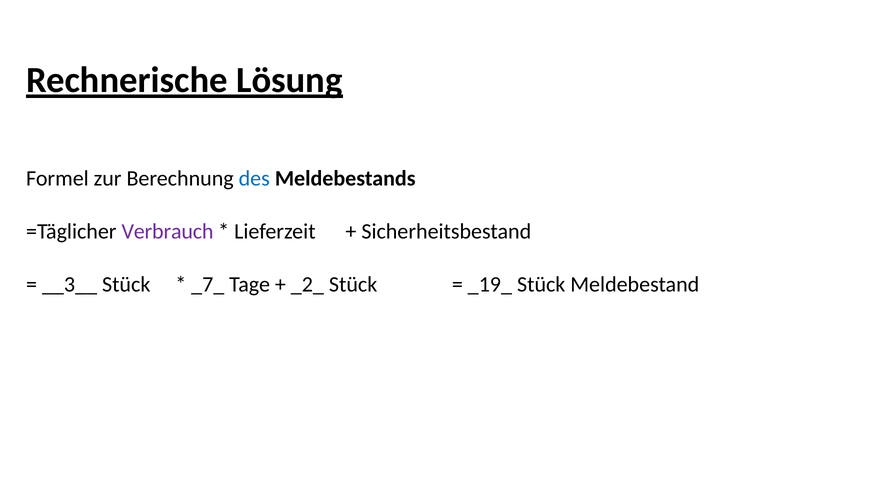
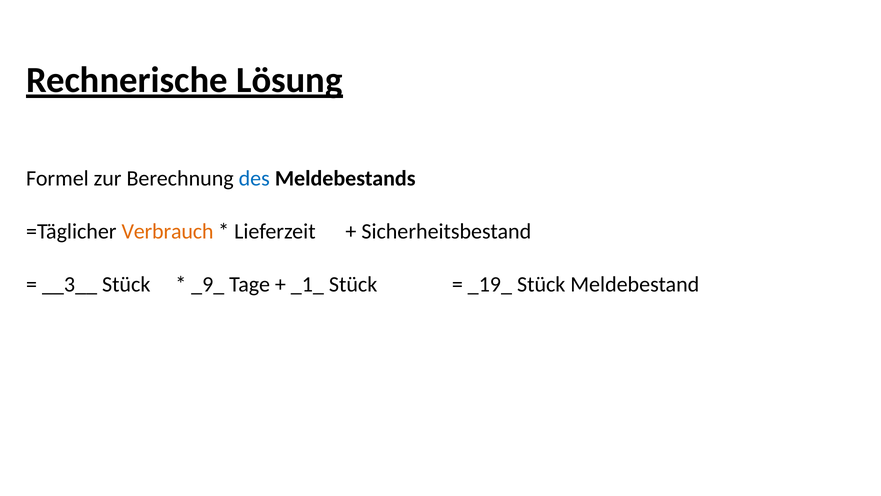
Verbrauch colour: purple -> orange (168, 231)
_7_: _7_ -> _9_ (208, 284)
_2_: _2_ -> _1_ (307, 284)
